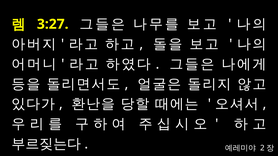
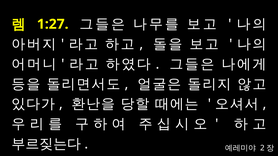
3:27: 3:27 -> 1:27 (53, 24)
